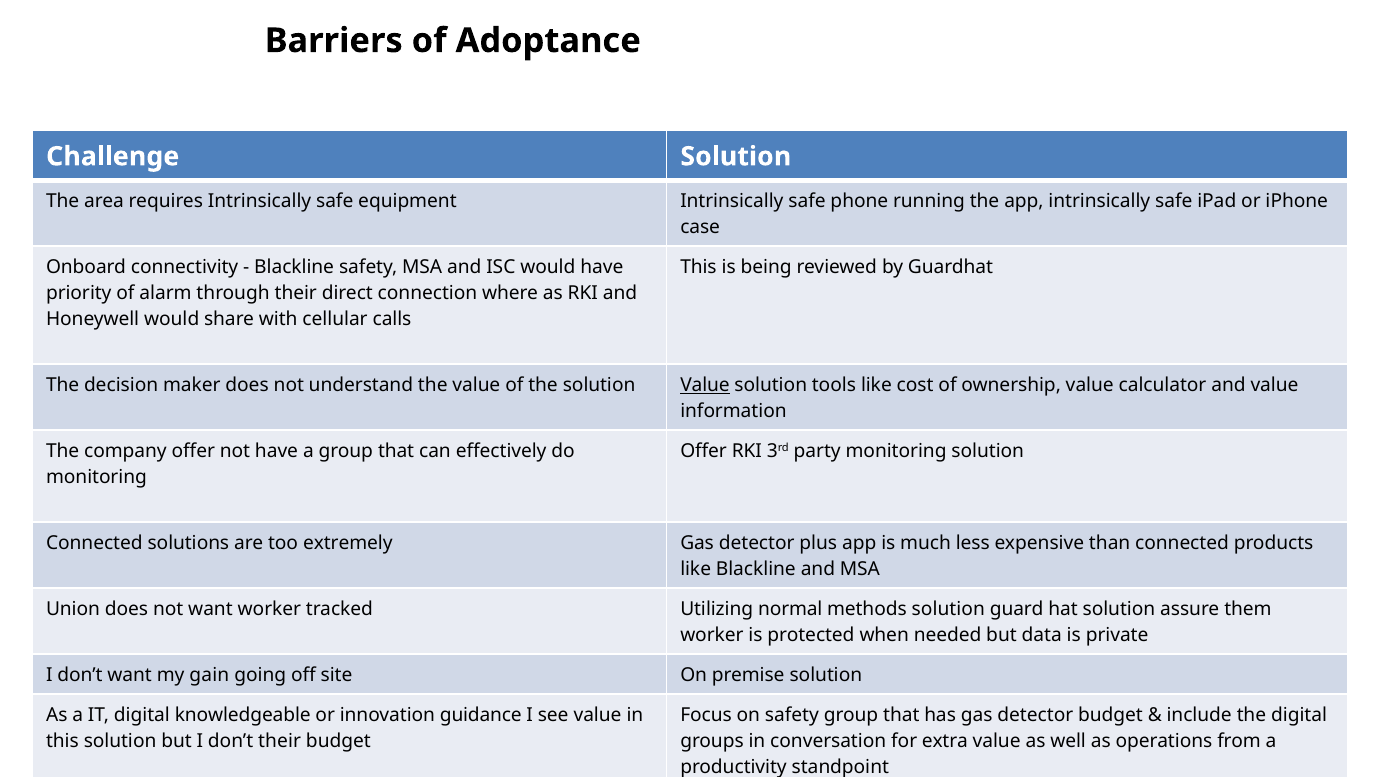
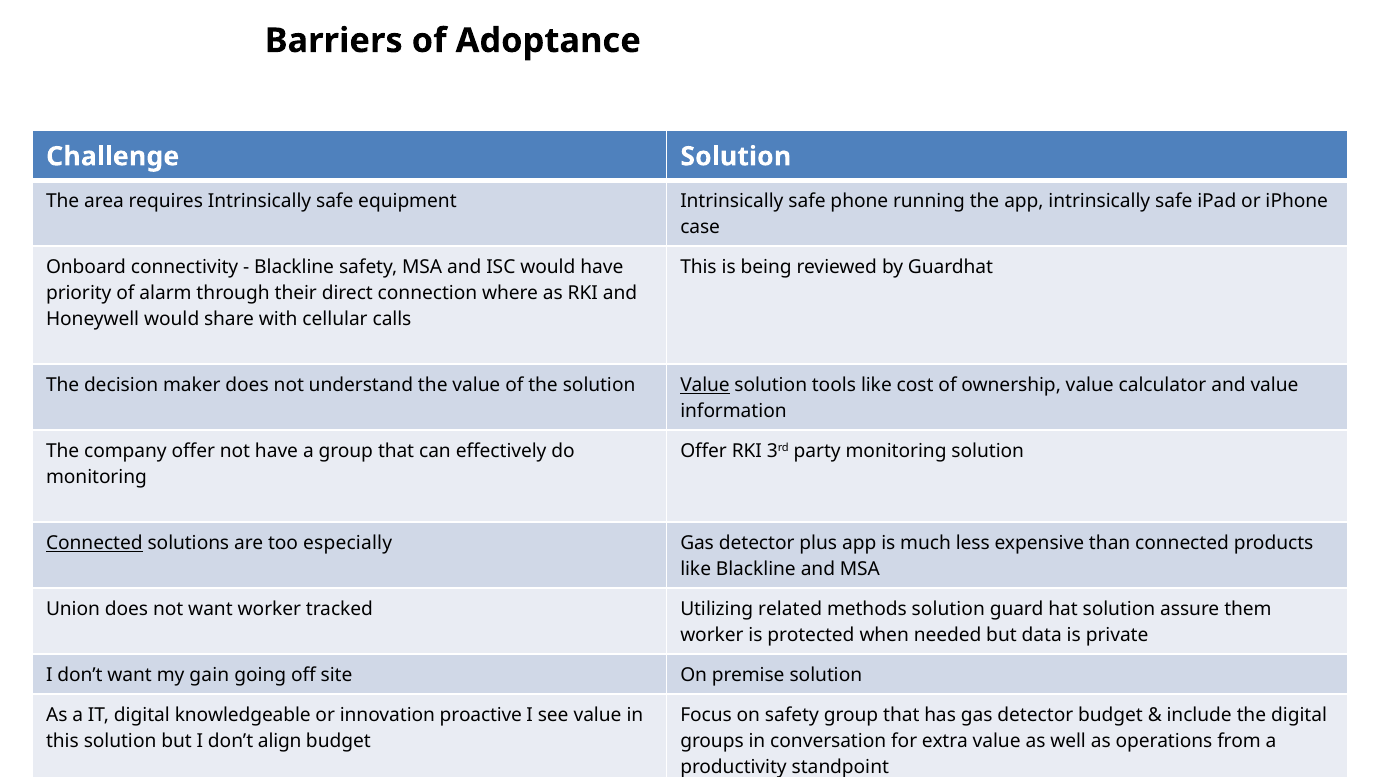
Connected underline: none -> present (94, 543)
extremely: extremely -> especially (348, 543)
normal: normal -> related (790, 609)
guidance: guidance -> proactive (481, 714)
don’t their: their -> align (280, 740)
